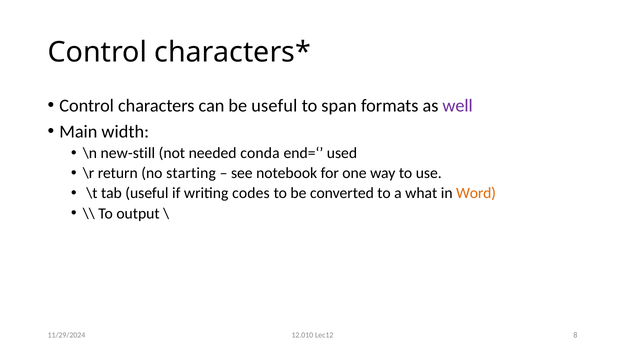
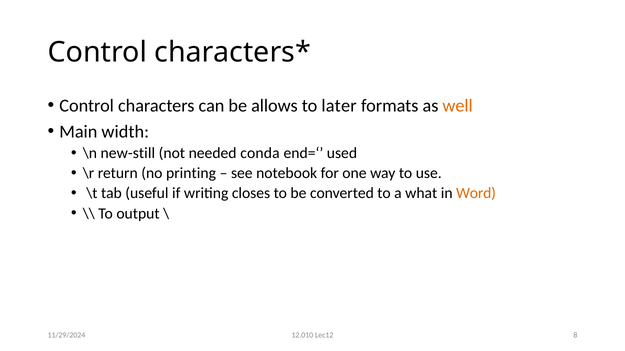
be useful: useful -> allows (274, 106)
span: span -> later (339, 106)
well colour: purple -> orange (458, 106)
starting: starting -> printing (191, 174)
codes: codes -> closes (251, 194)
